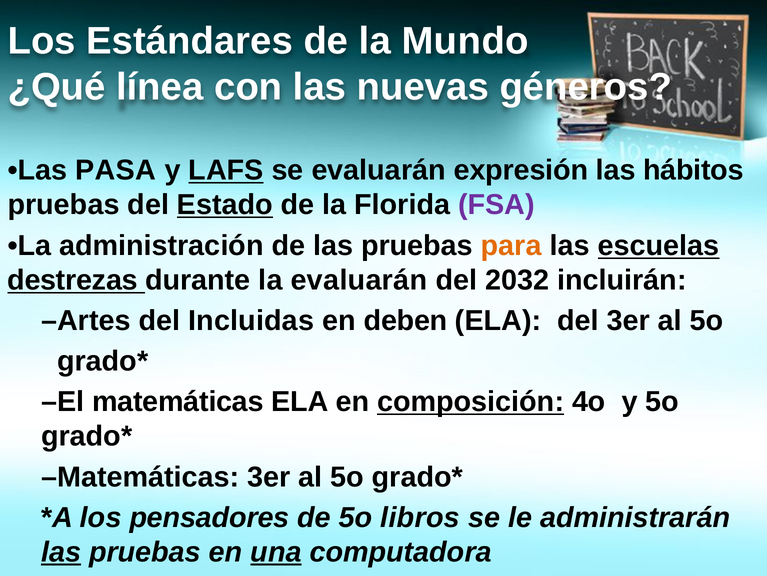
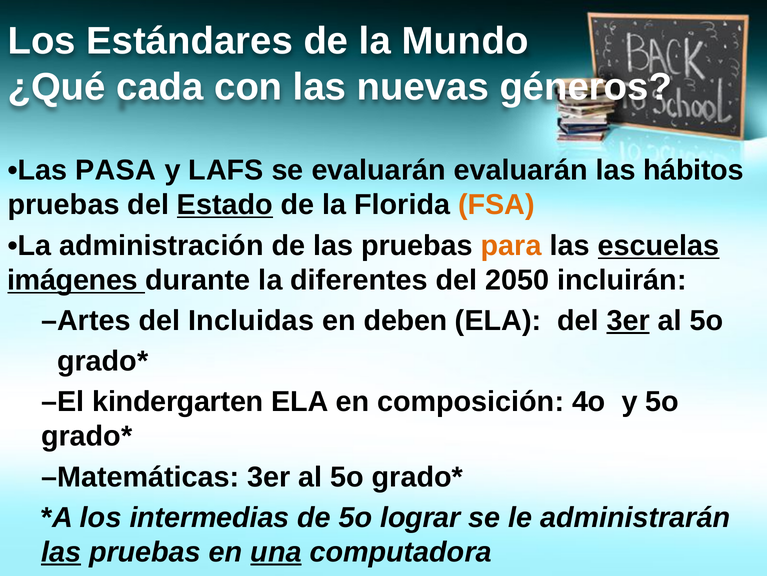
línea: línea -> cada (160, 87)
LAFS underline: present -> none (226, 170)
evaluarán expresión: expresión -> evaluarán (521, 170)
FSA colour: purple -> orange (496, 205)
destrezas: destrezas -> imágenes (73, 280)
la evaluarán: evaluarán -> diferentes (359, 280)
2032: 2032 -> 2050 (517, 280)
3er underline: none -> present (628, 320)
El matemáticas: matemáticas -> kindergarten (178, 401)
composición underline: present -> none (471, 401)
pensadores: pensadores -> intermedias (209, 517)
libros: libros -> lograr (420, 517)
